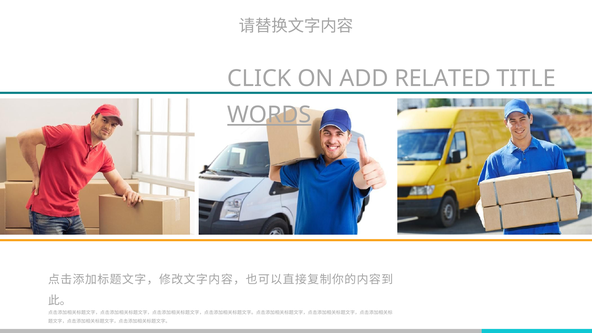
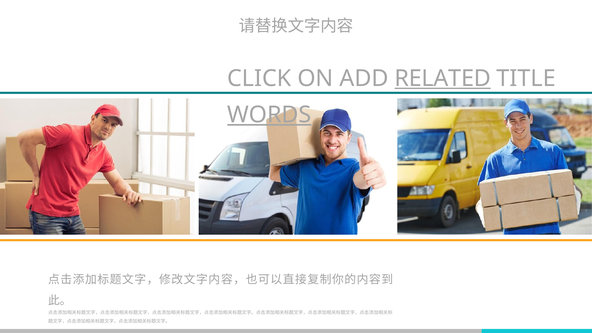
RELATED underline: none -> present (443, 78)
